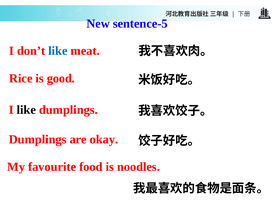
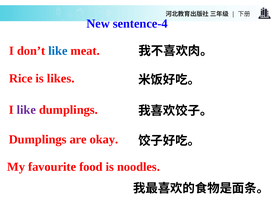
sentence-5: sentence-5 -> sentence-4 (140, 24)
good: good -> likes (61, 78)
like colour: black -> purple (26, 109)
